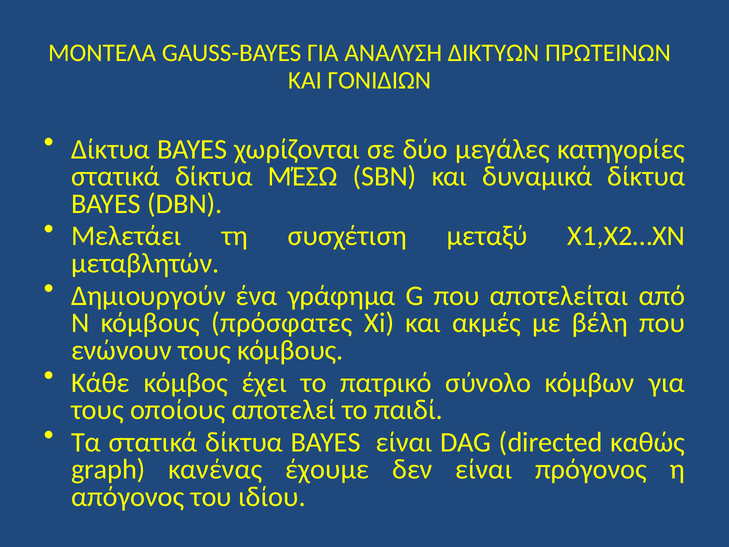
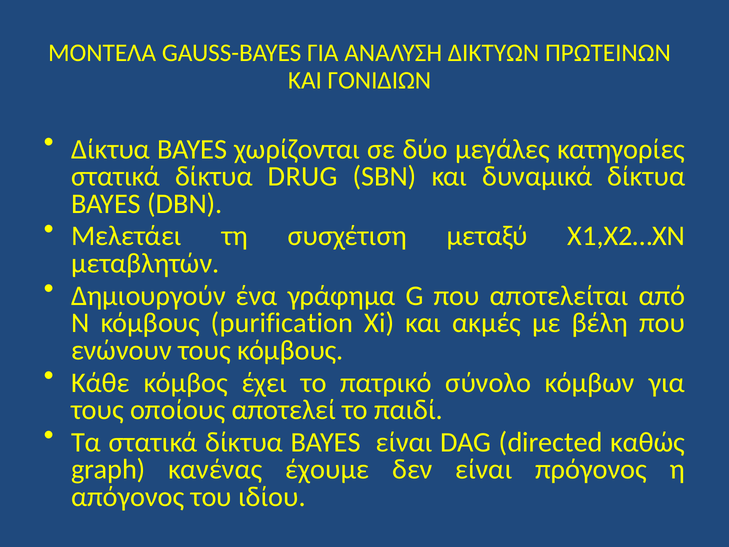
ΜΈΣΩ: ΜΈΣΩ -> DRUG (303, 176)
πρόσφατες: πρόσφατες -> purification (282, 323)
